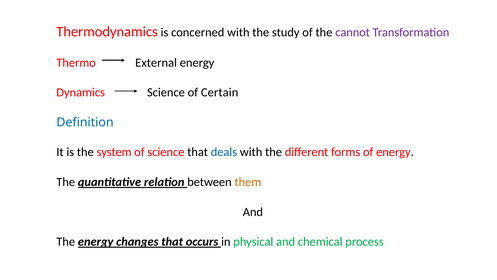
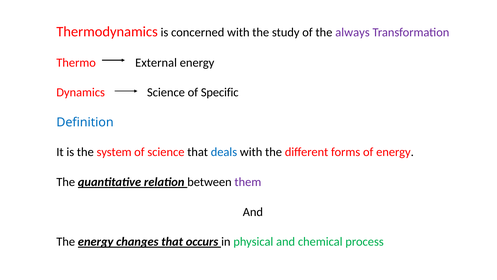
cannot: cannot -> always (353, 32)
Certain: Certain -> Specific (220, 92)
them colour: orange -> purple (248, 182)
